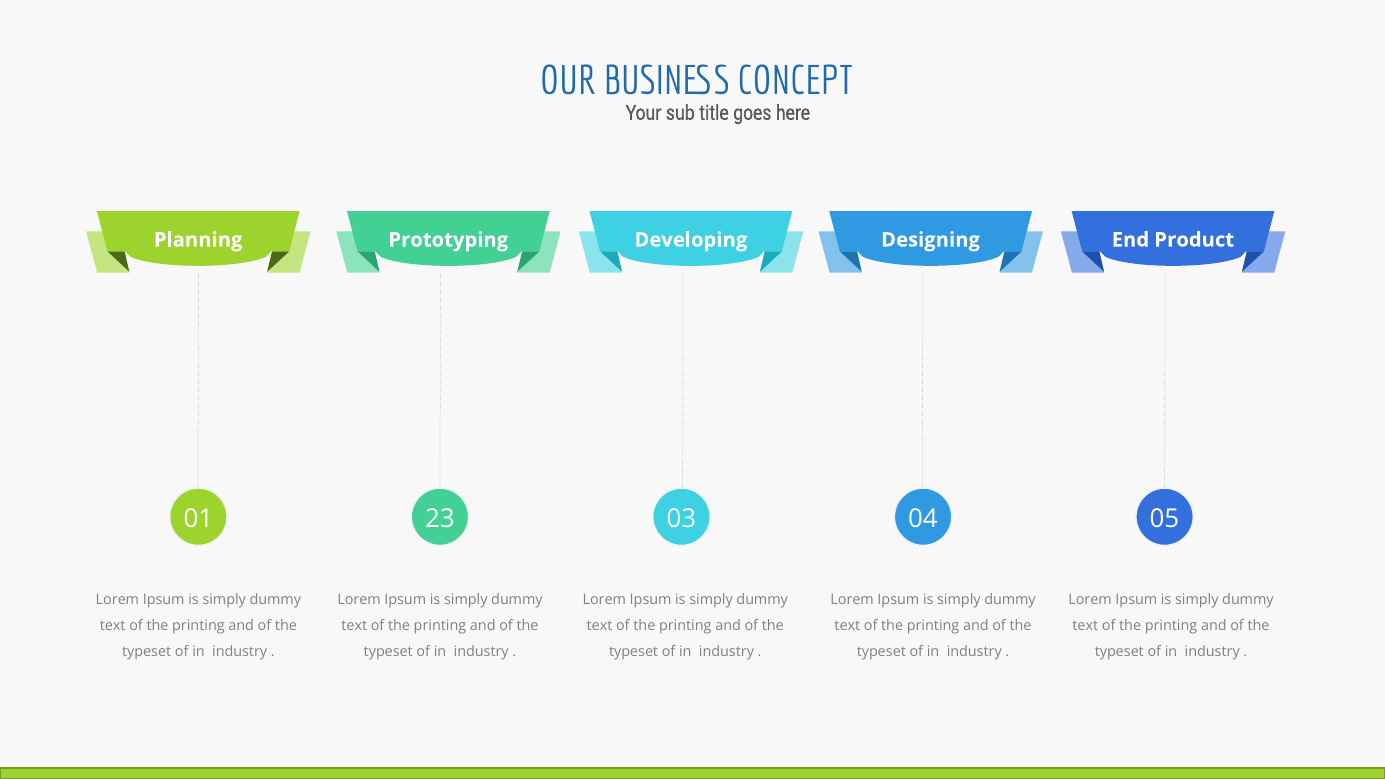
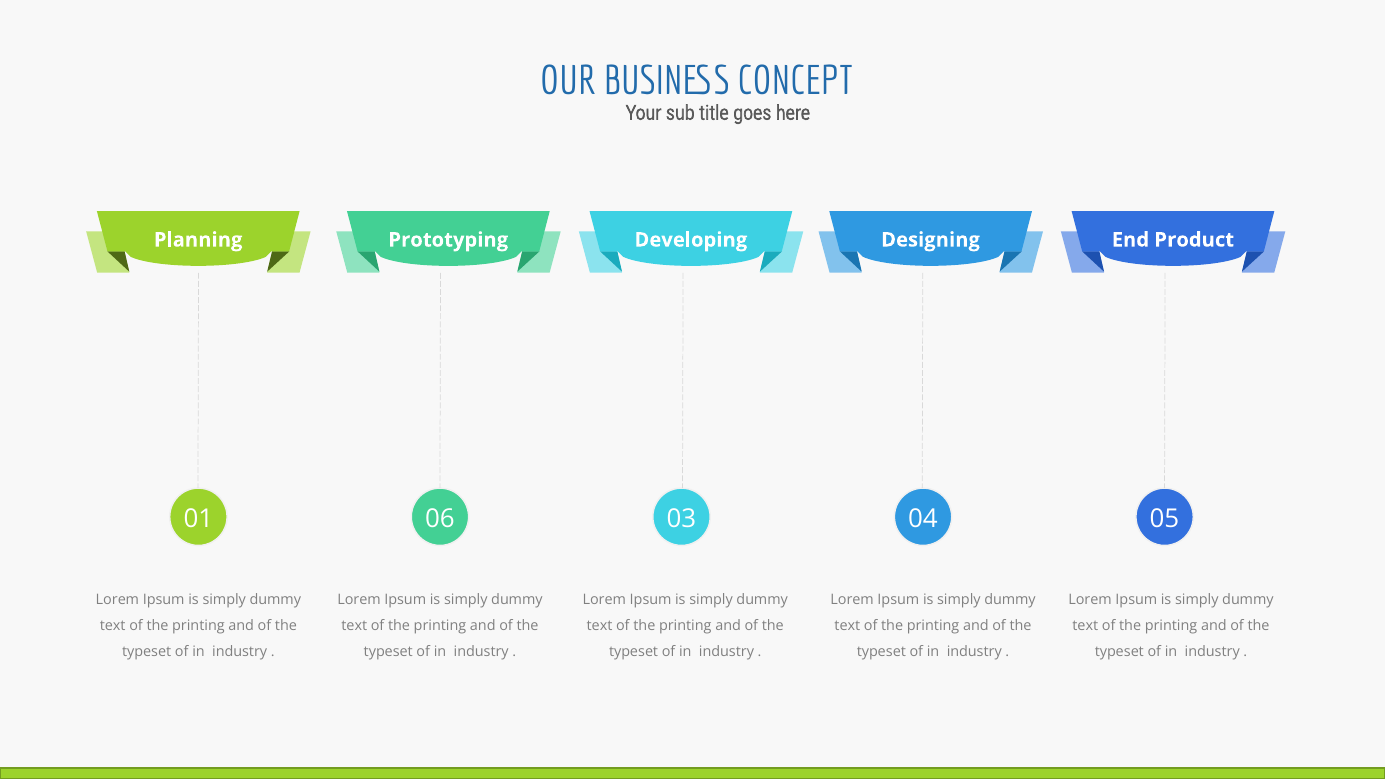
23: 23 -> 06 (440, 519)
